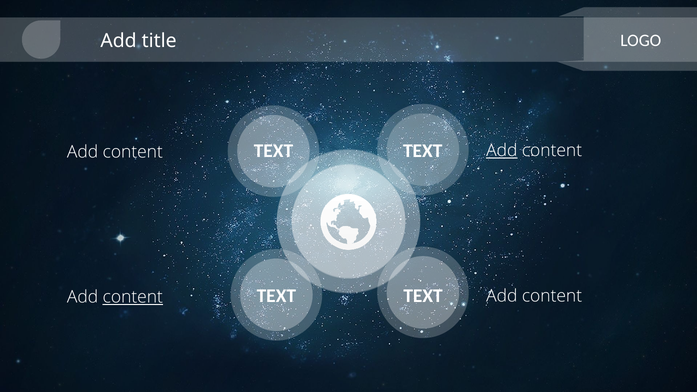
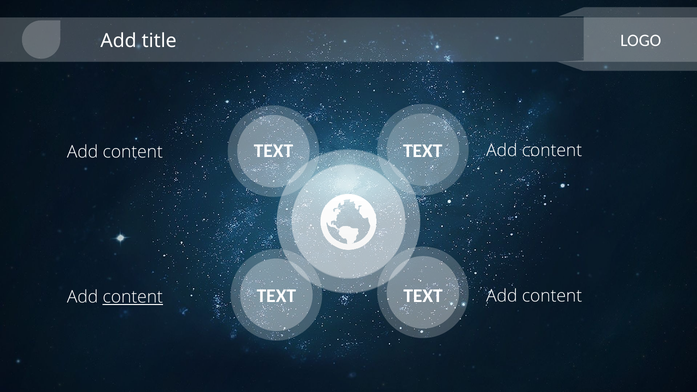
Add underline: present -> none (502, 151)
